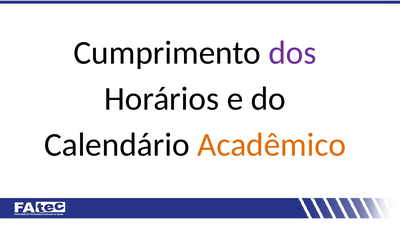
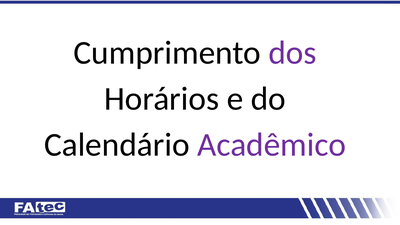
Acadêmico colour: orange -> purple (272, 145)
